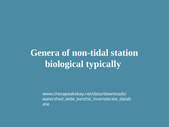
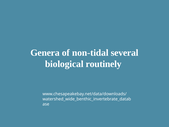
station: station -> several (125, 53)
typically: typically -> routinely (104, 64)
